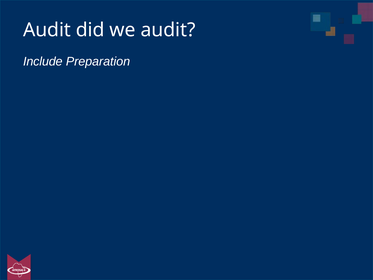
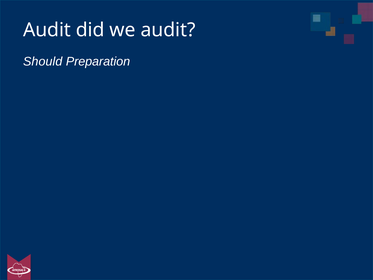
Include: Include -> Should (43, 62)
